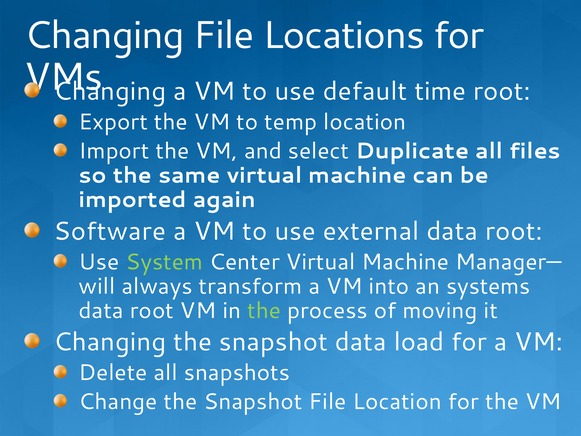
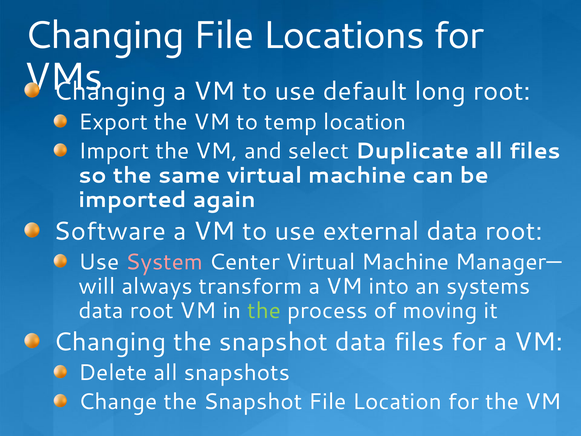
time: time -> long (440, 91)
System colour: light green -> pink (164, 262)
data load: load -> files (419, 342)
